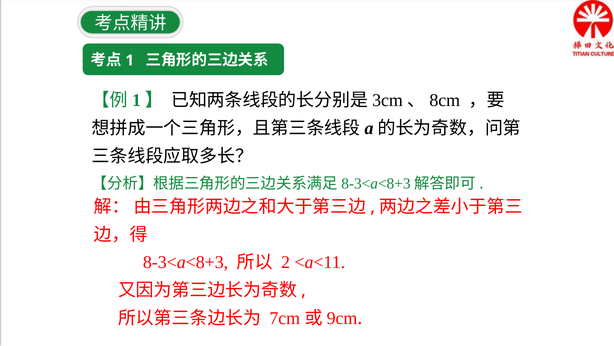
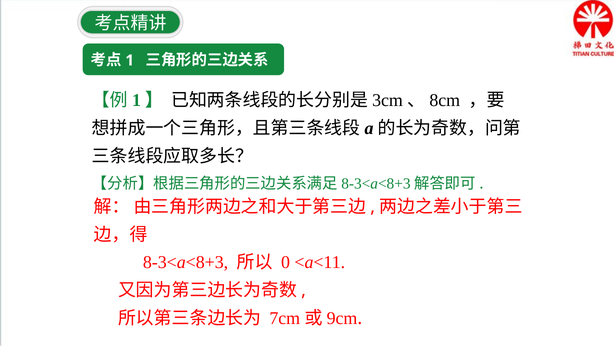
2: 2 -> 0 (286, 262)
